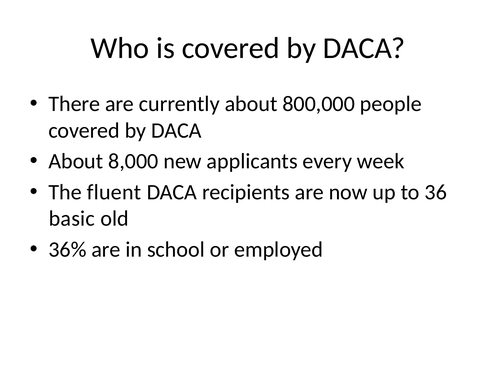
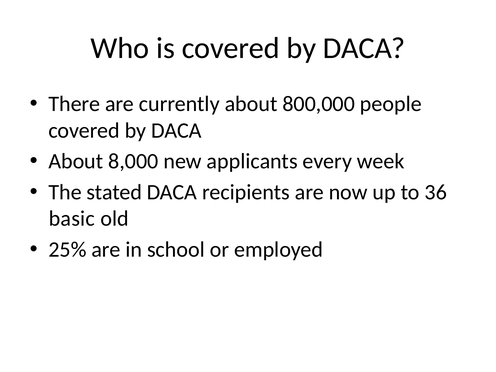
fluent: fluent -> stated (114, 192)
36%: 36% -> 25% (67, 250)
